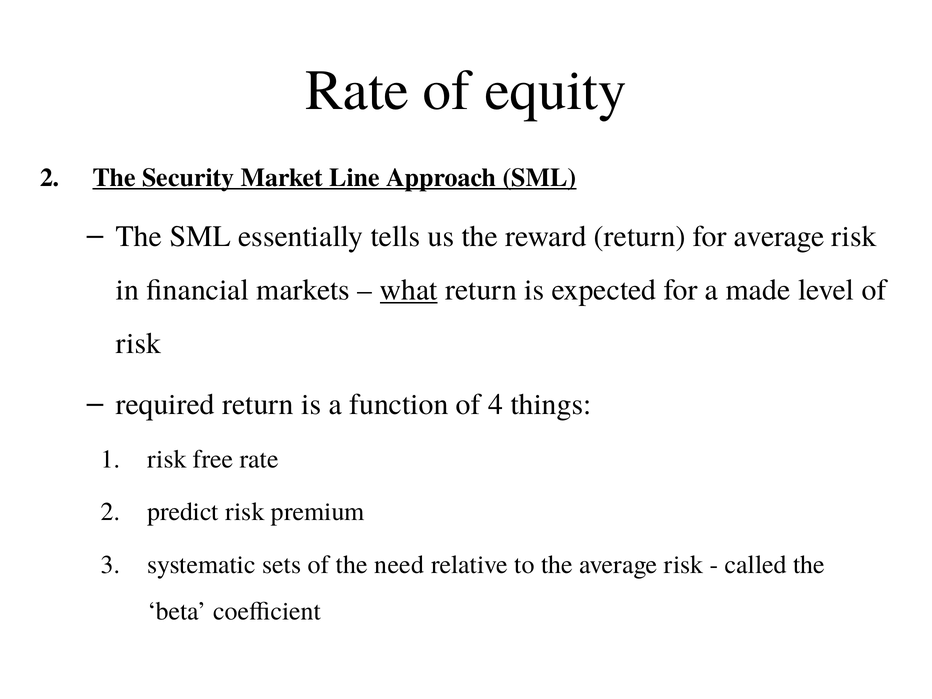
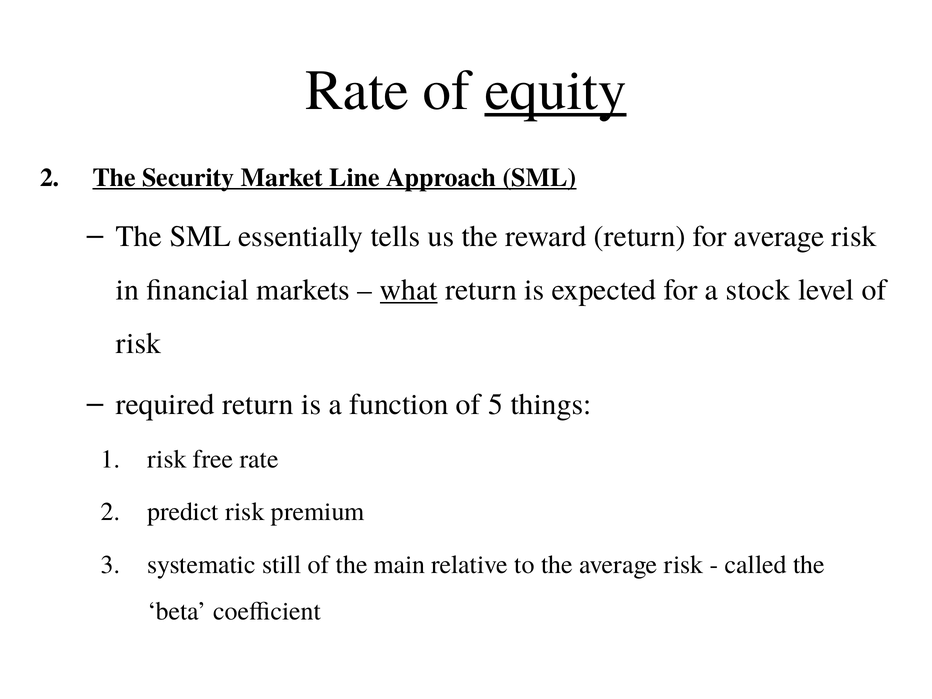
equity underline: none -> present (556, 90)
made: made -> stock (758, 290)
4: 4 -> 5 (496, 404)
sets: sets -> still (282, 565)
need: need -> main (399, 565)
